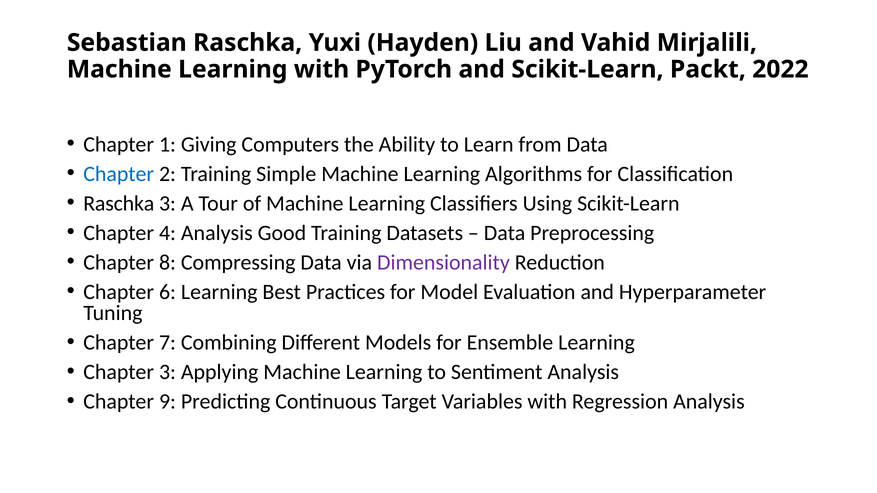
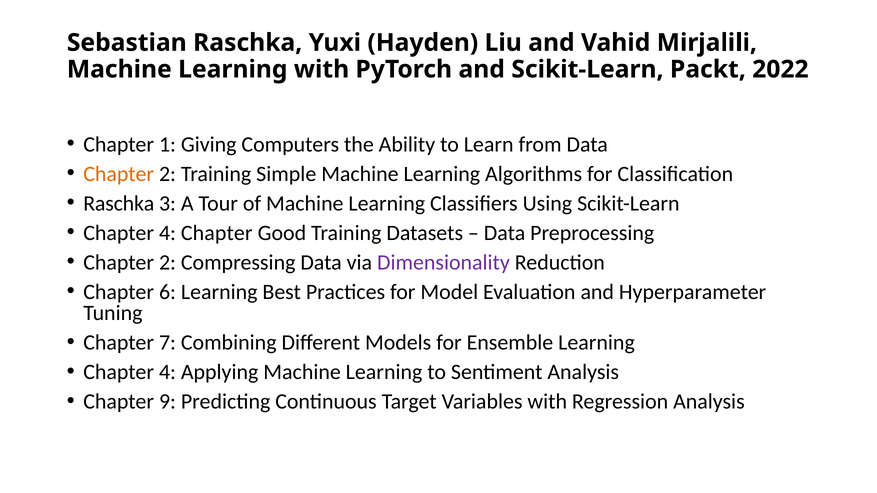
Chapter colour: blue -> orange (119, 174)
4 Analysis: Analysis -> Chapter (217, 233)
8: 8 -> 2 (167, 262)
3: 3 -> 4 (167, 372)
